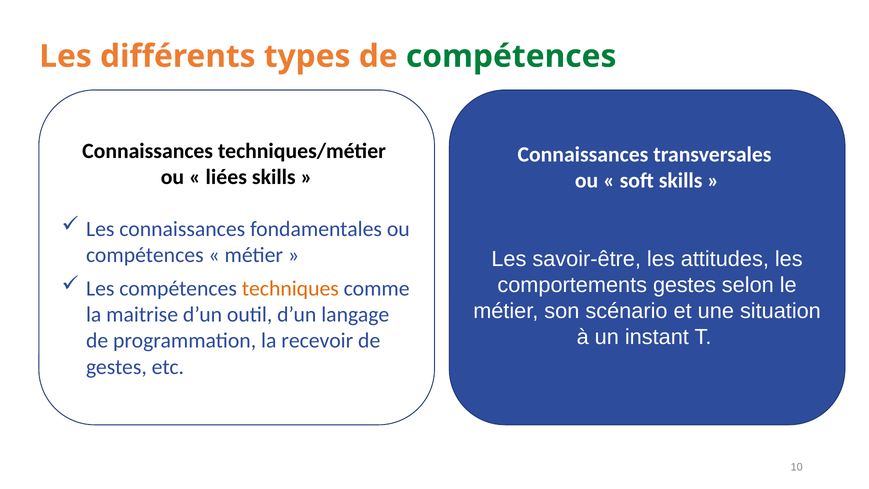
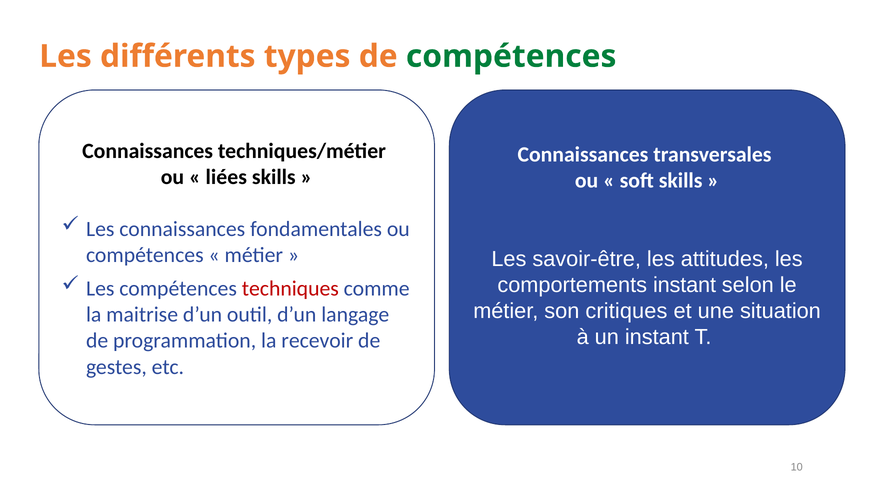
comportements gestes: gestes -> instant (685, 285)
techniques colour: orange -> red (290, 288)
scénario: scénario -> critiques (626, 311)
